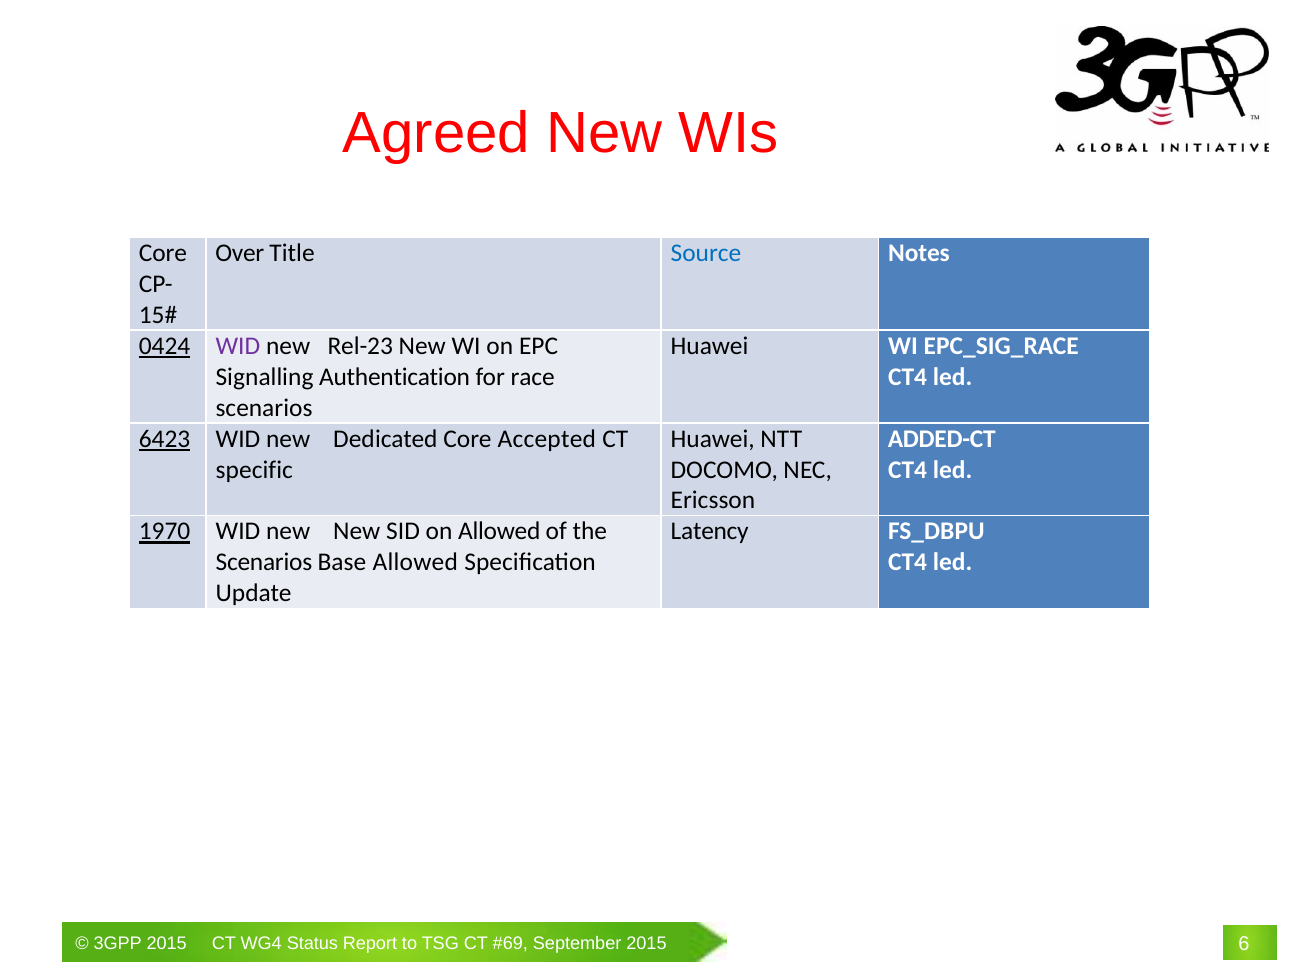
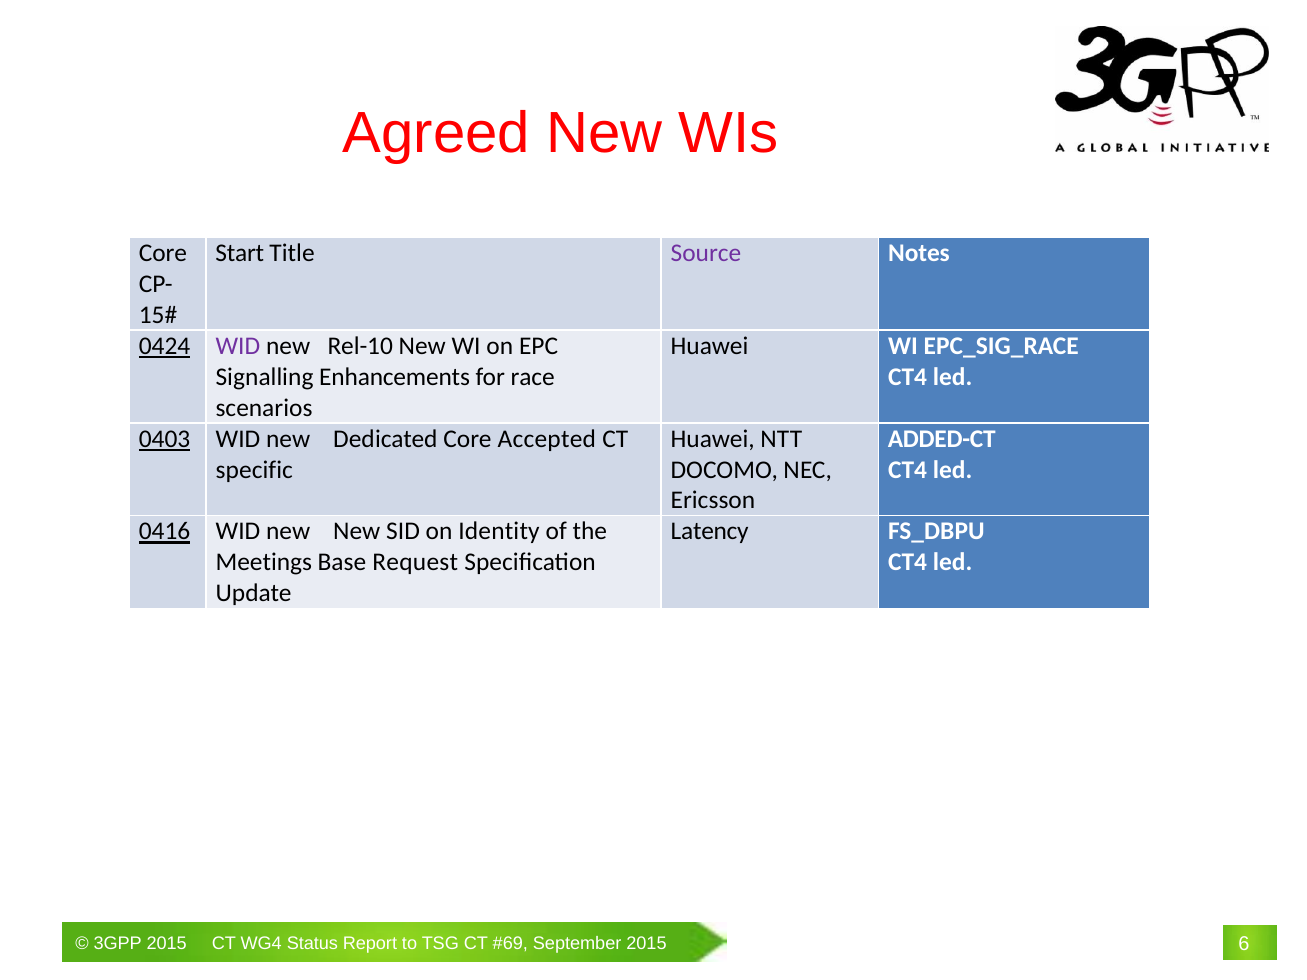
Over: Over -> Start (240, 253)
Source colour: blue -> purple (706, 253)
Rel-23: Rel-23 -> Rel-10 (360, 346)
Authentication: Authentication -> Enhancements (395, 377)
6423: 6423 -> 0403 (165, 439)
1970: 1970 -> 0416 (165, 532)
on Allowed: Allowed -> Identity (499, 532)
Scenarios: Scenarios -> Meetings (264, 563)
Base Allowed: Allowed -> Request (415, 563)
